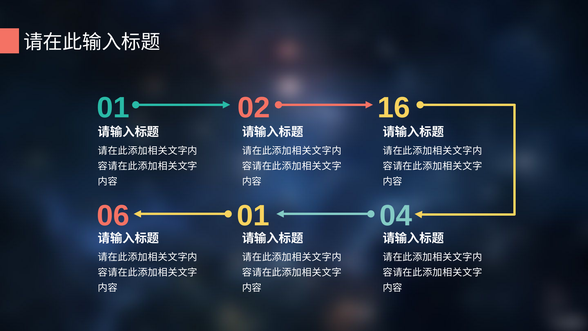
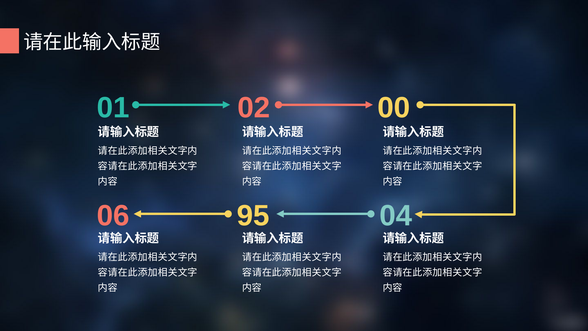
16: 16 -> 00 (394, 108)
06 01: 01 -> 95 (253, 216)
